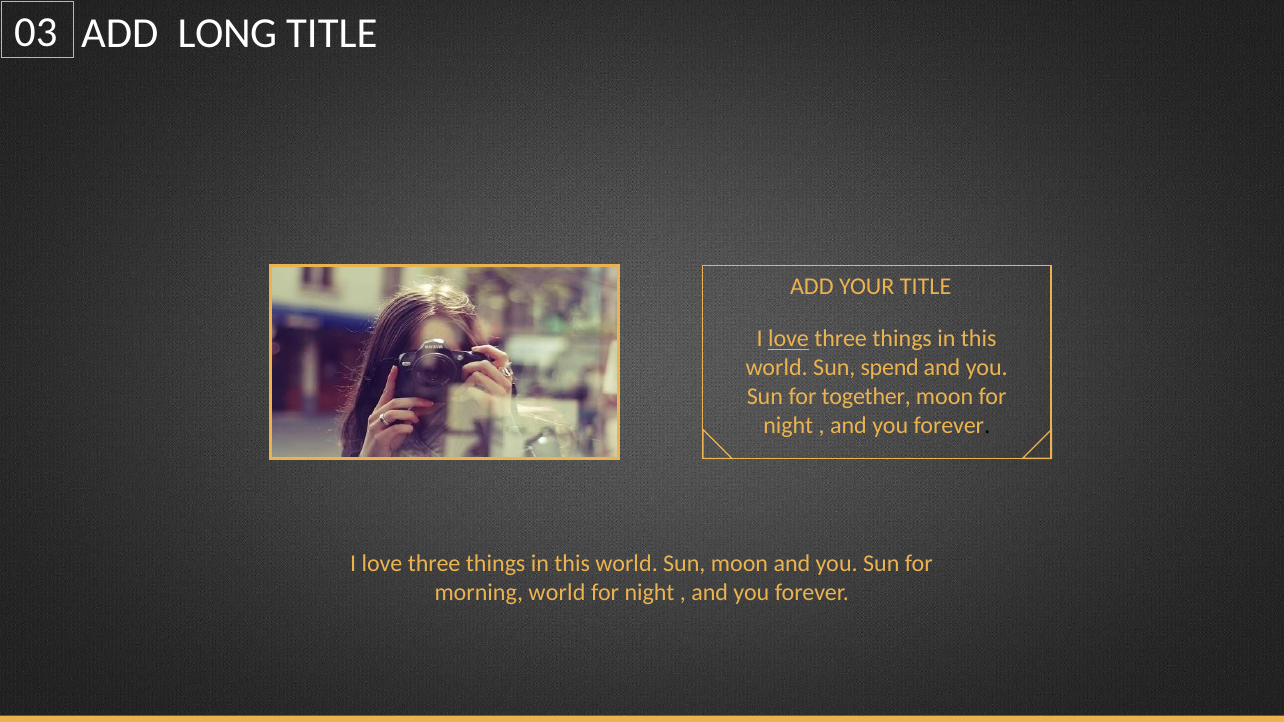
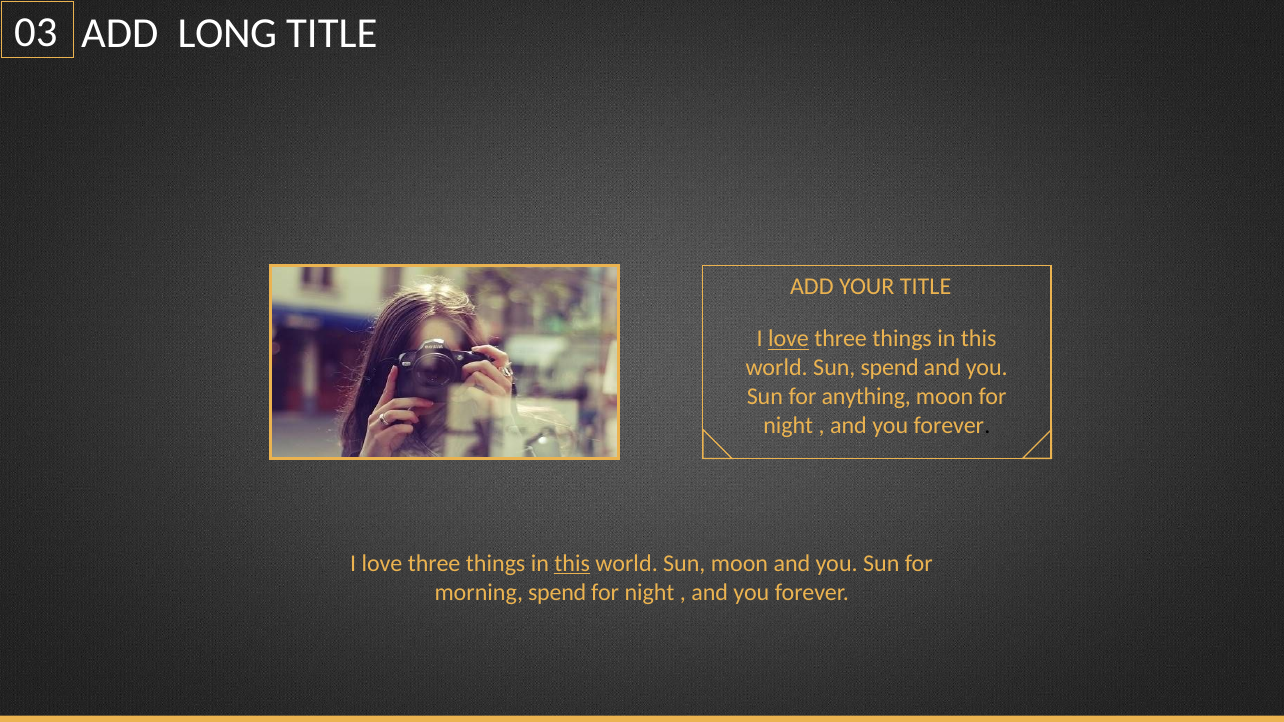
together: together -> anything (866, 397)
this underline: none -> present (572, 563)
morning world: world -> spend (557, 592)
